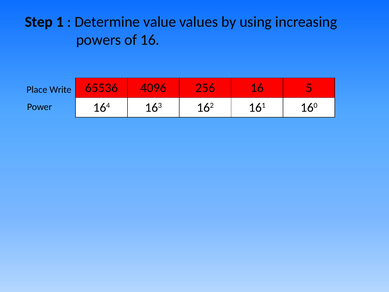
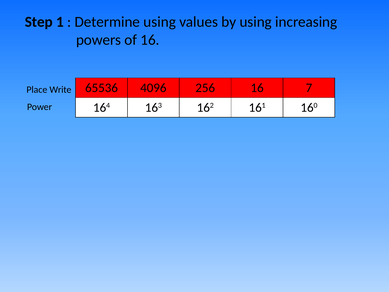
Determine value: value -> using (160, 22)
5: 5 -> 7 (309, 88)
